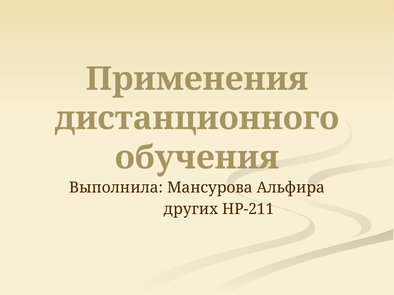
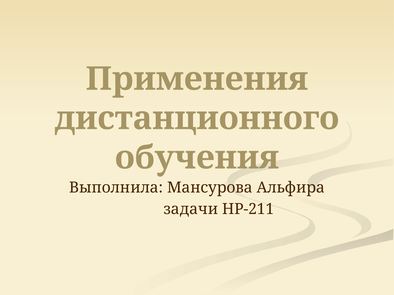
других: других -> задачи (191, 209)
